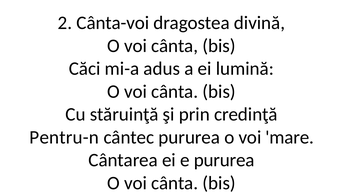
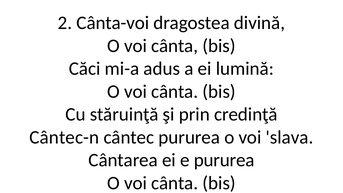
Pentru-n: Pentru-n -> Cântec-n (64, 137)
mare: mare -> slava (290, 137)
